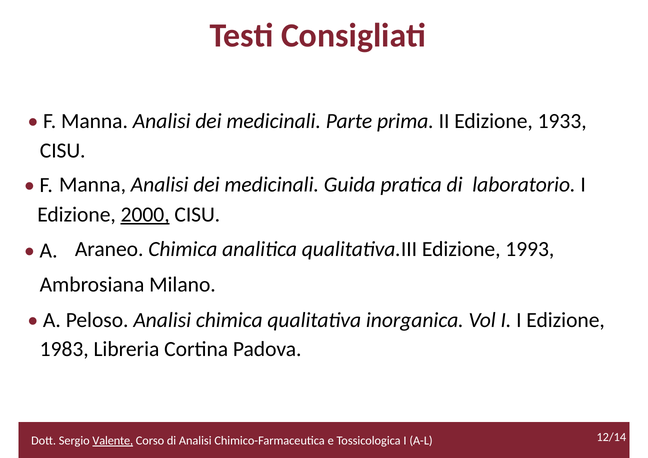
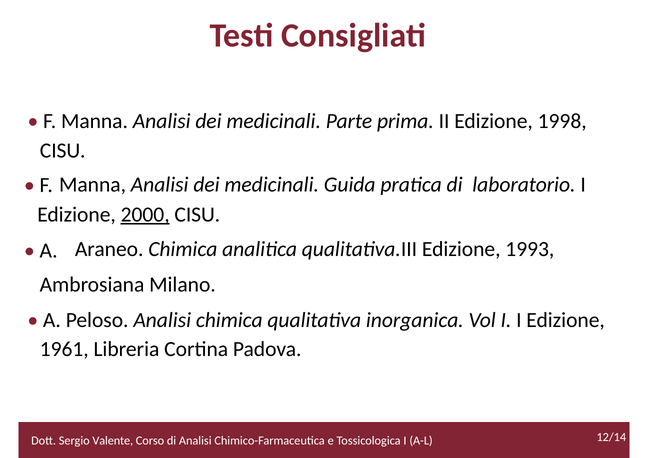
1933: 1933 -> 1998 (562, 121)
1983: 1983 -> 1961 (64, 349)
Valente underline: present -> none (113, 441)
